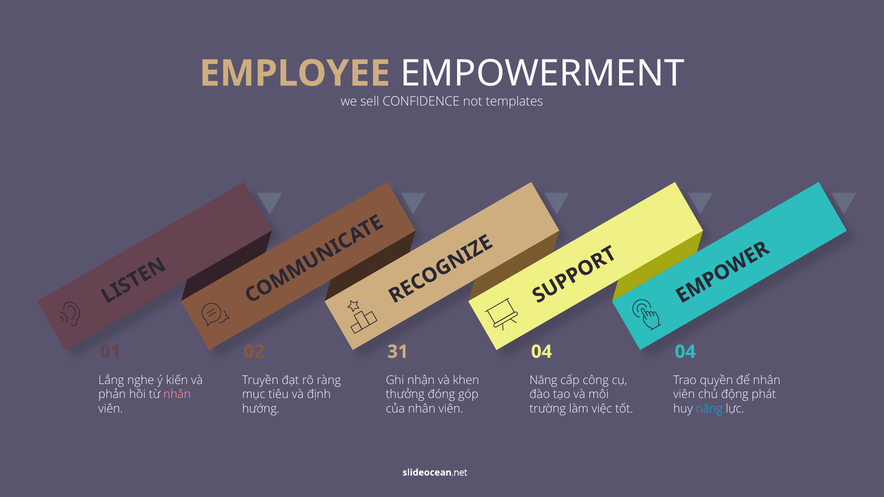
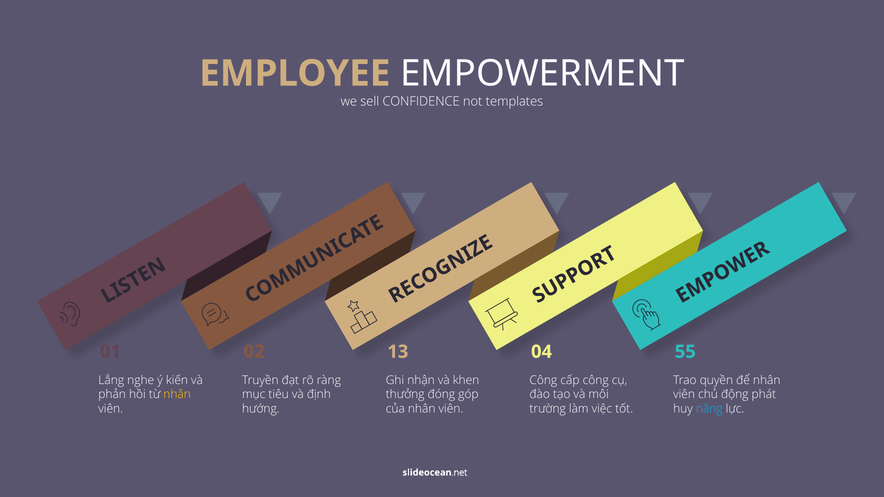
31: 31 -> 13 (398, 352)
04 04: 04 -> 55 (685, 352)
Năng: Năng -> Công (543, 380)
nhân colour: pink -> yellow (177, 395)
